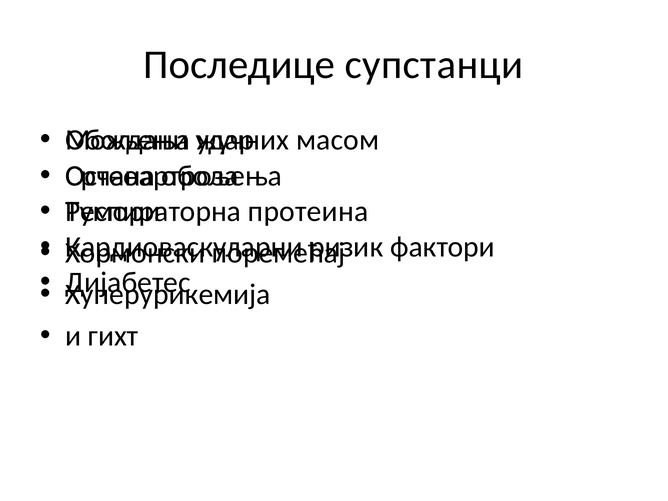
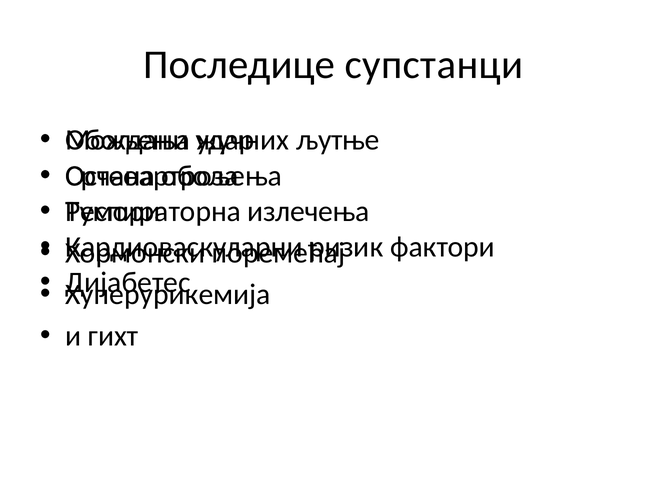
масом: масом -> љутње (338, 140)
протеина: протеина -> излечења (308, 211)
